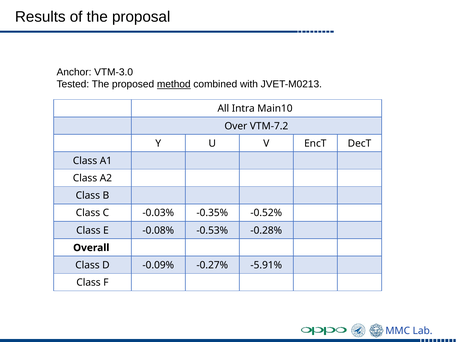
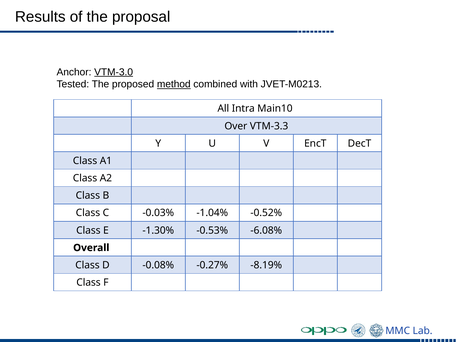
VTM-3.0 underline: none -> present (114, 72)
VTM-7.2: VTM-7.2 -> VTM-3.3 (269, 126)
-0.35%: -0.35% -> -1.04% (212, 213)
-0.08%: -0.08% -> -1.30% (158, 230)
-0.28%: -0.28% -> -6.08% (266, 230)
-0.09%: -0.09% -> -0.08% (158, 265)
-5.91%: -5.91% -> -8.19% (266, 265)
